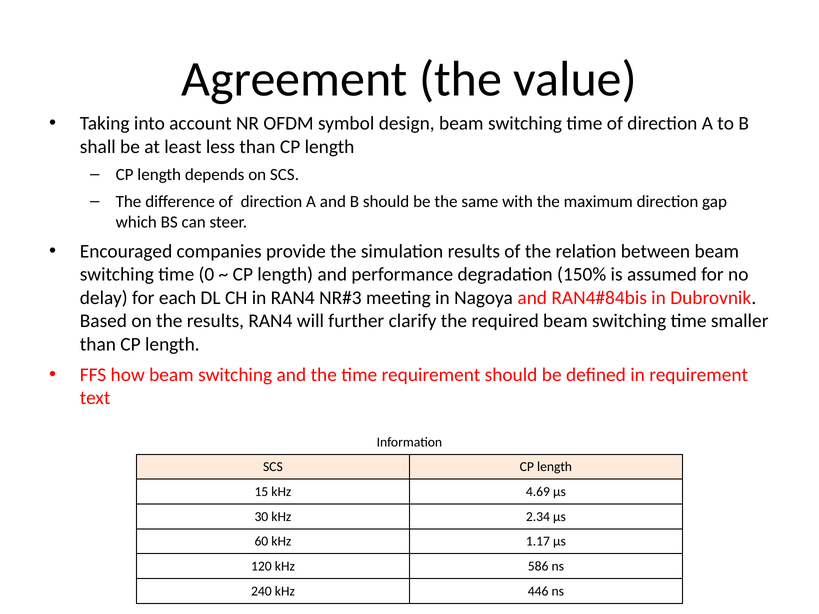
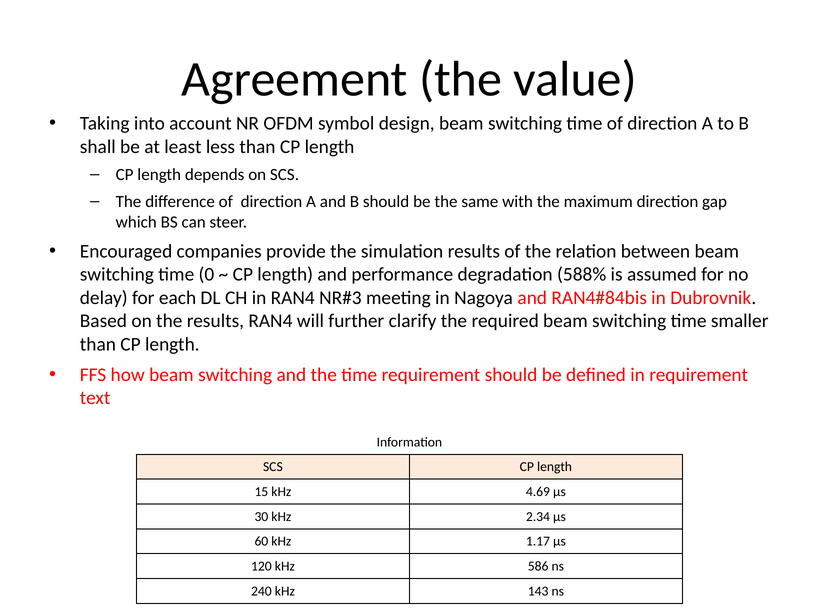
150%: 150% -> 588% (582, 275)
446: 446 -> 143 (538, 591)
